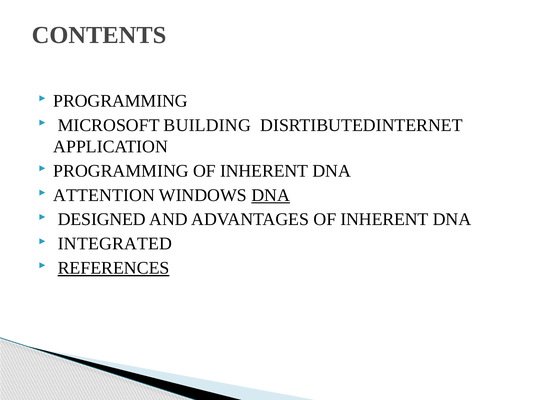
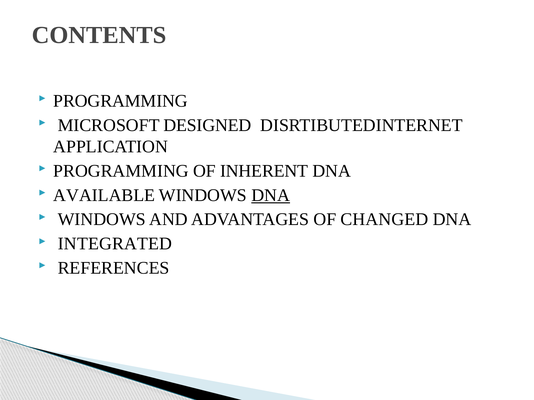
BUILDING: BUILDING -> DESIGNED (207, 125)
ATTENTION: ATTENTION -> AVAILABLE (104, 195)
DESIGNED: DESIGNED -> WINDOWS (102, 220)
ADVANTAGES OF INHERENT: INHERENT -> CHANGED (384, 220)
REFERENCES underline: present -> none (114, 268)
